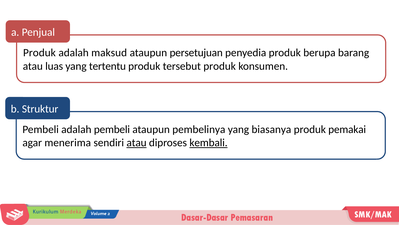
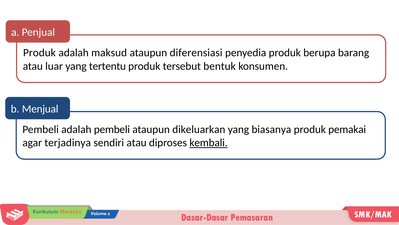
persetujuan: persetujuan -> diferensiasi (196, 53)
luas: luas -> luar (54, 66)
tersebut produk: produk -> bentuk (220, 66)
Struktur: Struktur -> Menjual (40, 109)
pembelinya: pembelinya -> dikeluarkan (199, 129)
menerima: menerima -> terjadinya (68, 142)
atau underline: present -> none (137, 142)
